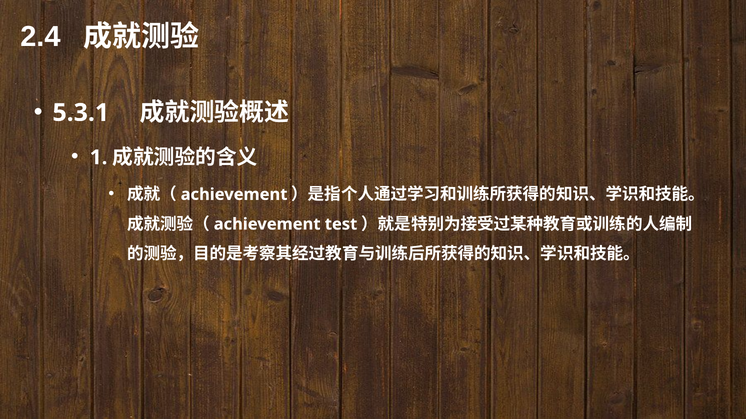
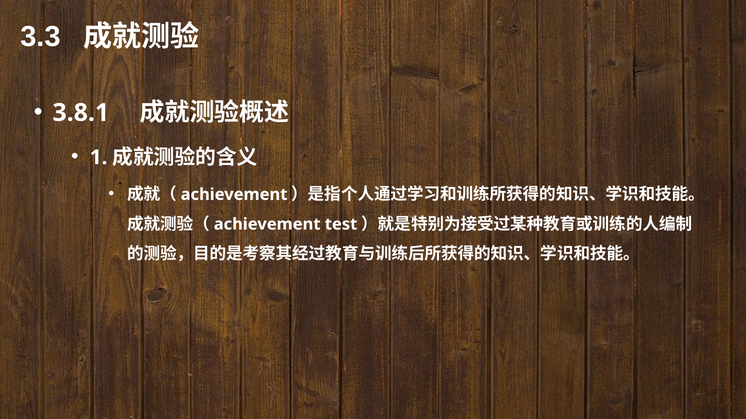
2.4: 2.4 -> 3.3 (40, 37)
5.3.1: 5.3.1 -> 3.8.1 (81, 113)
